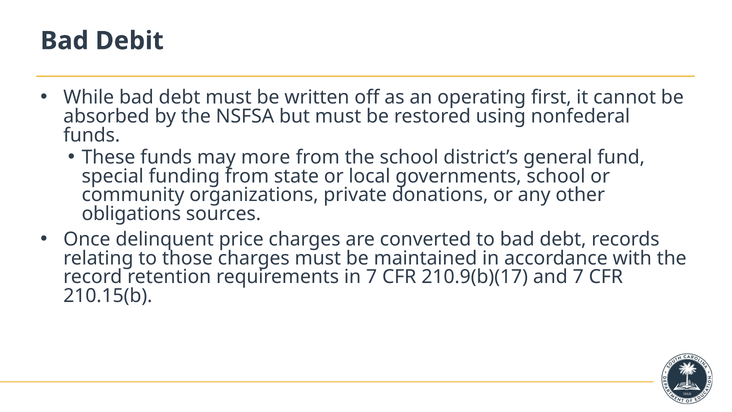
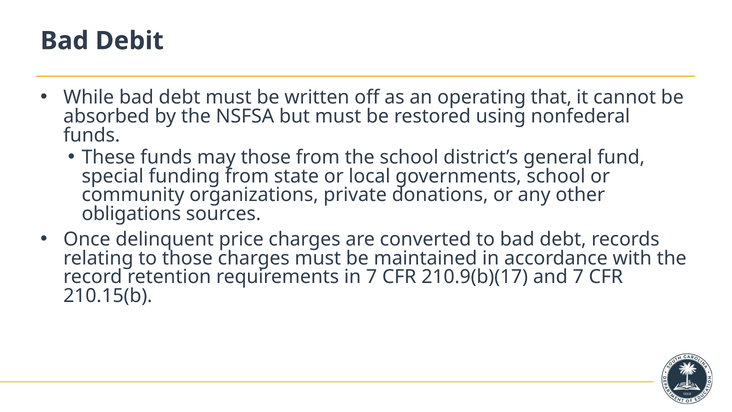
first: first -> that (551, 98)
may more: more -> those (266, 157)
